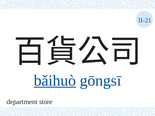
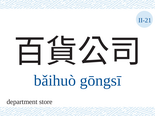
bǎihuò underline: present -> none (55, 81)
